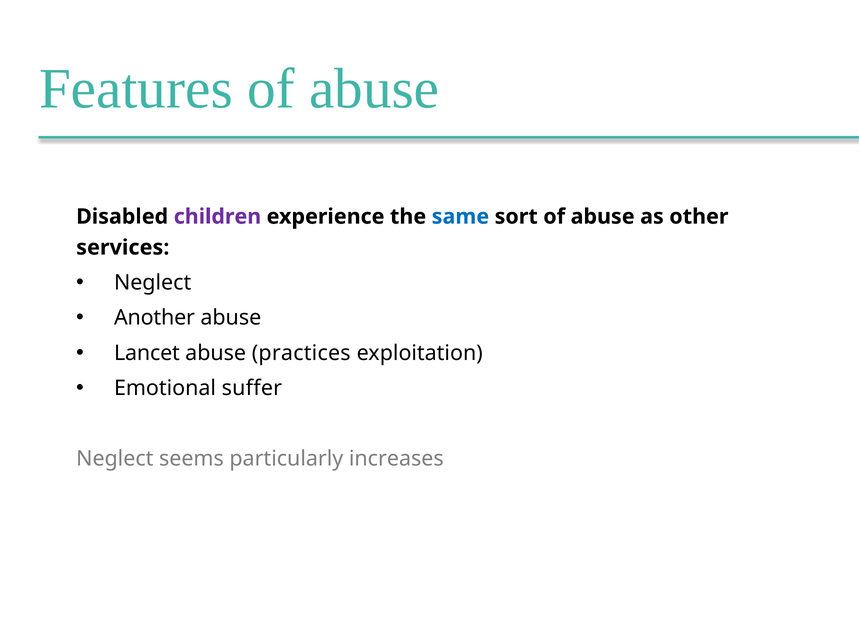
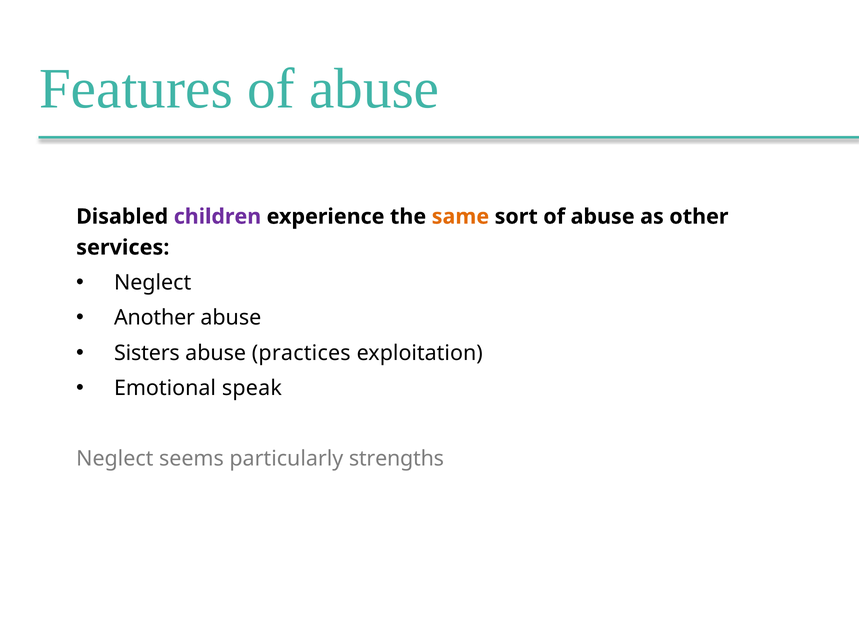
same colour: blue -> orange (460, 217)
Lancet: Lancet -> Sisters (147, 353)
suffer: suffer -> speak (252, 388)
increases: increases -> strengths (396, 459)
